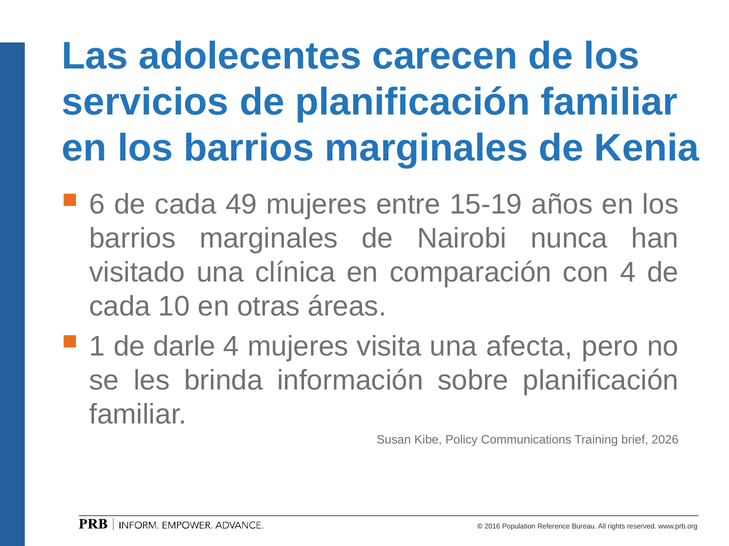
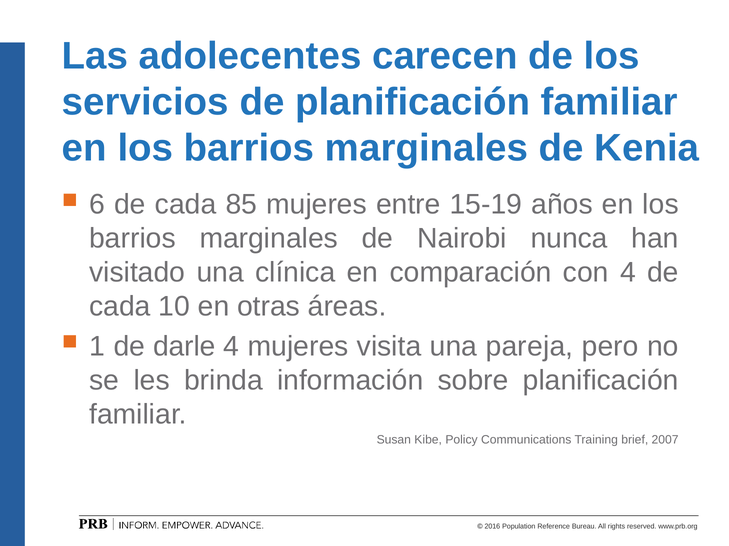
49: 49 -> 85 (241, 205)
afecta: afecta -> pareja (529, 347)
2026: 2026 -> 2007 (665, 440)
